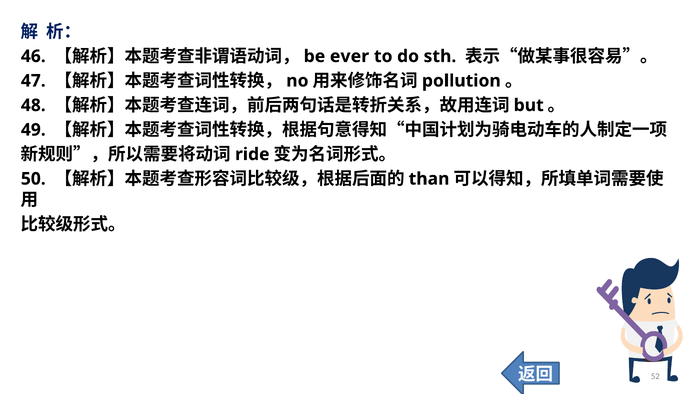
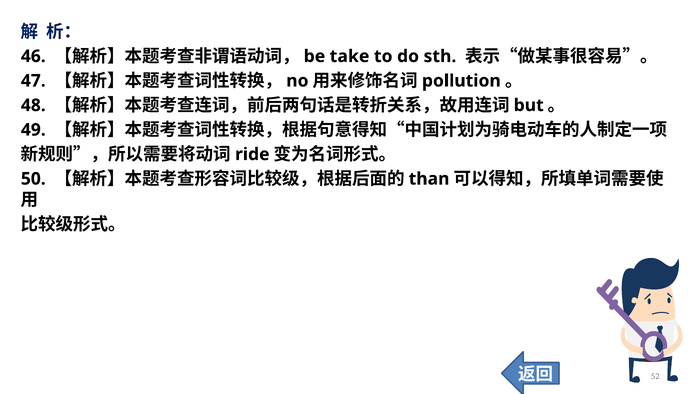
ever: ever -> take (350, 56)
